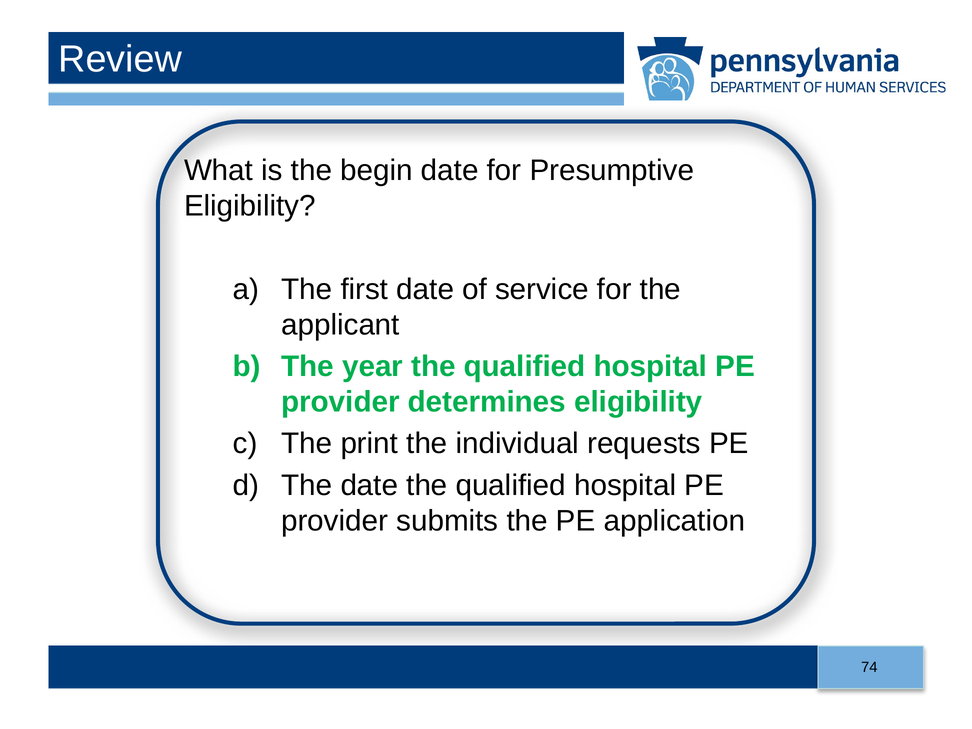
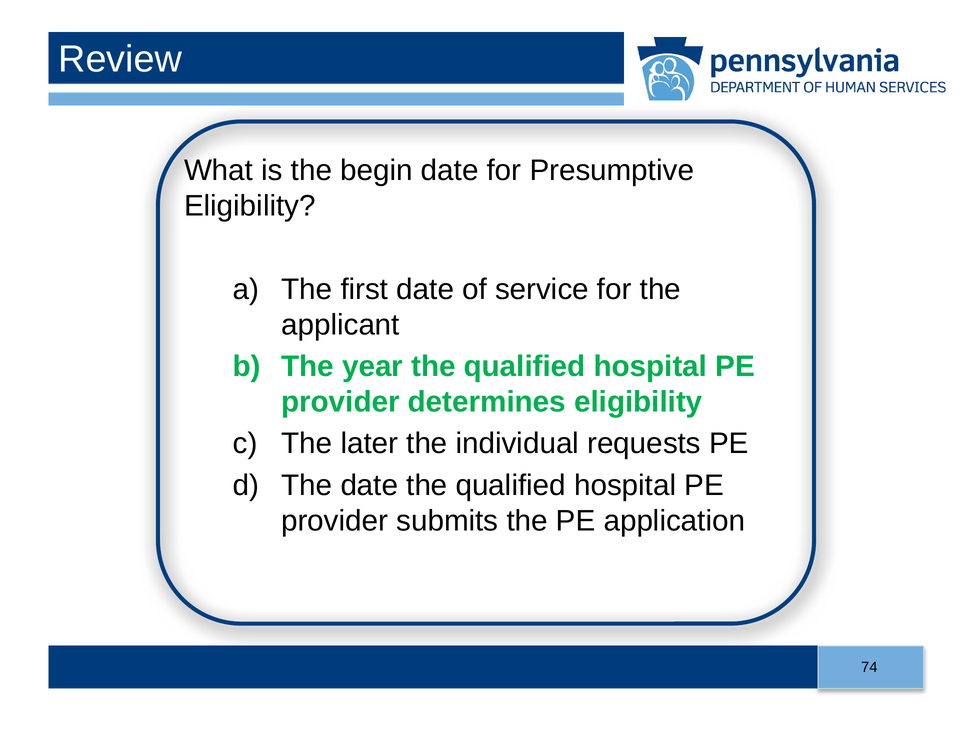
print: print -> later (369, 444)
